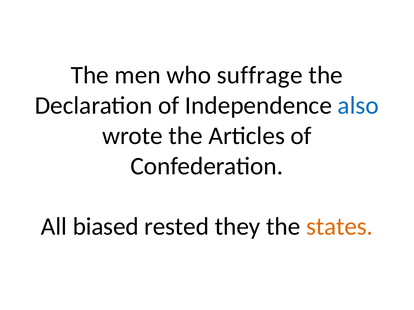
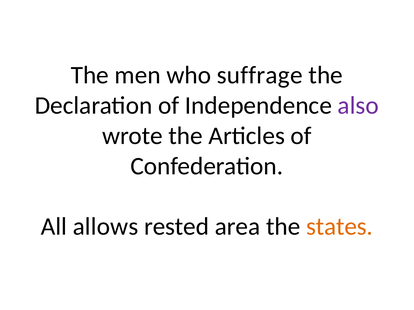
also colour: blue -> purple (358, 106)
biased: biased -> allows (106, 227)
they: they -> area (237, 227)
